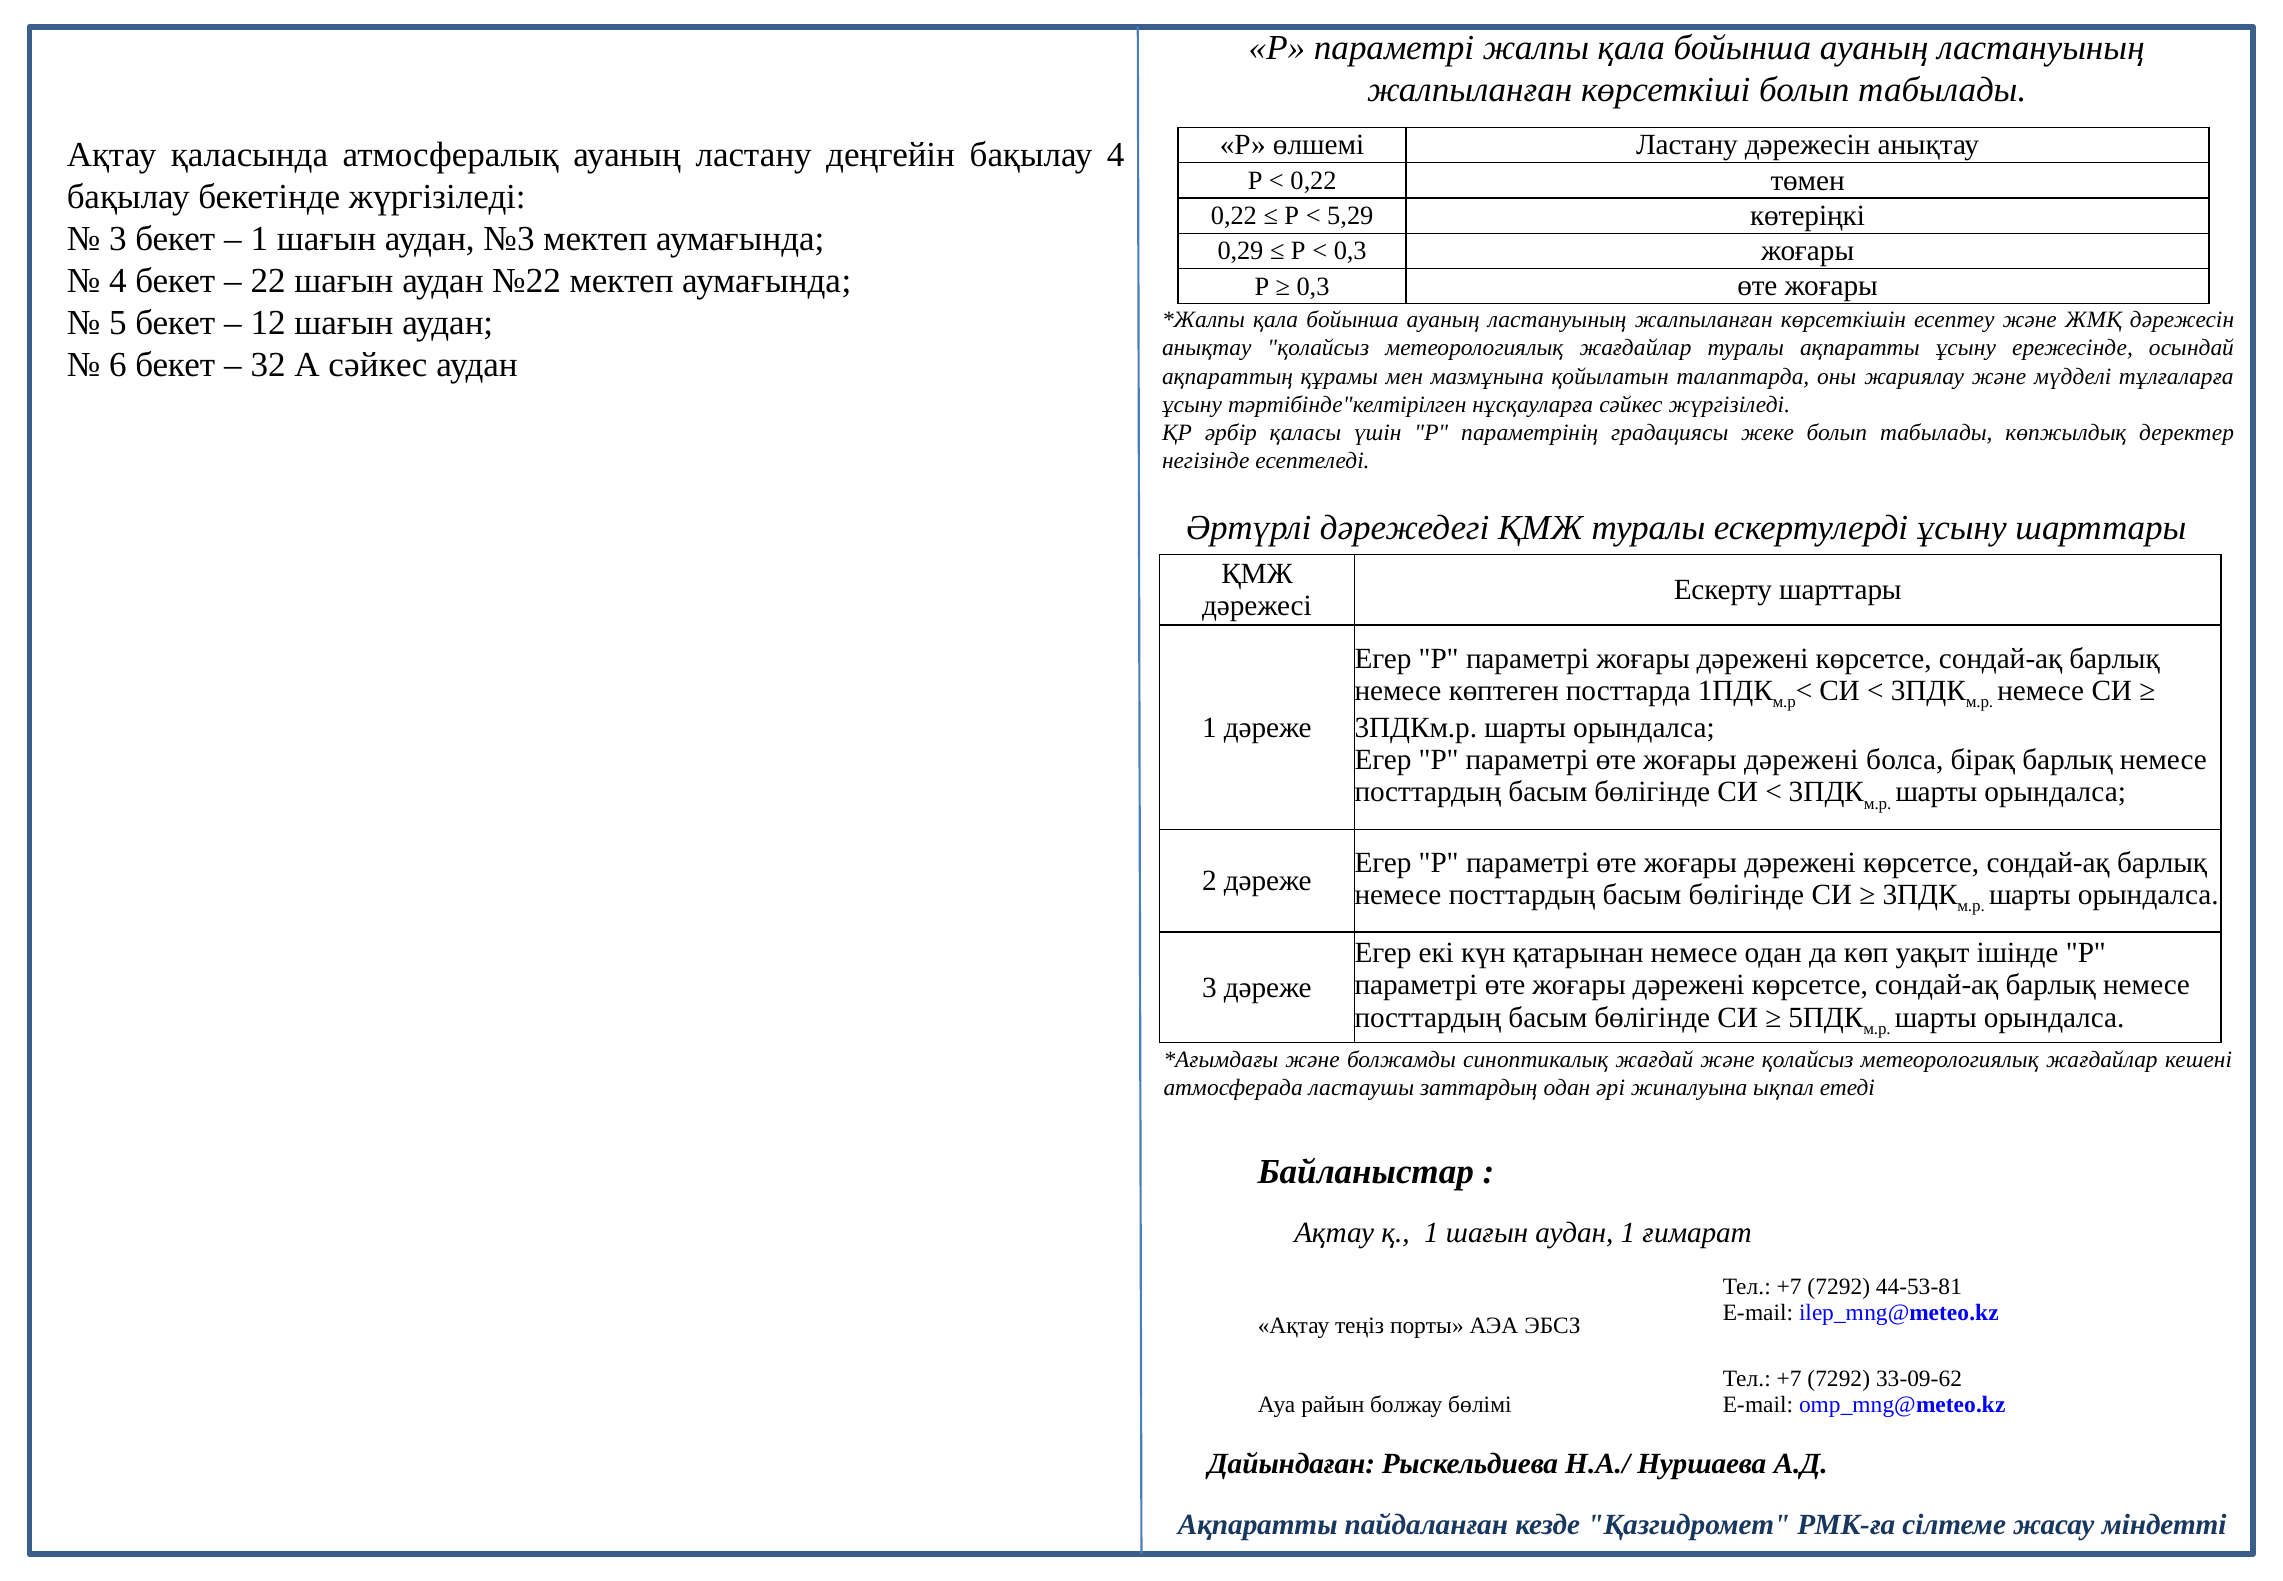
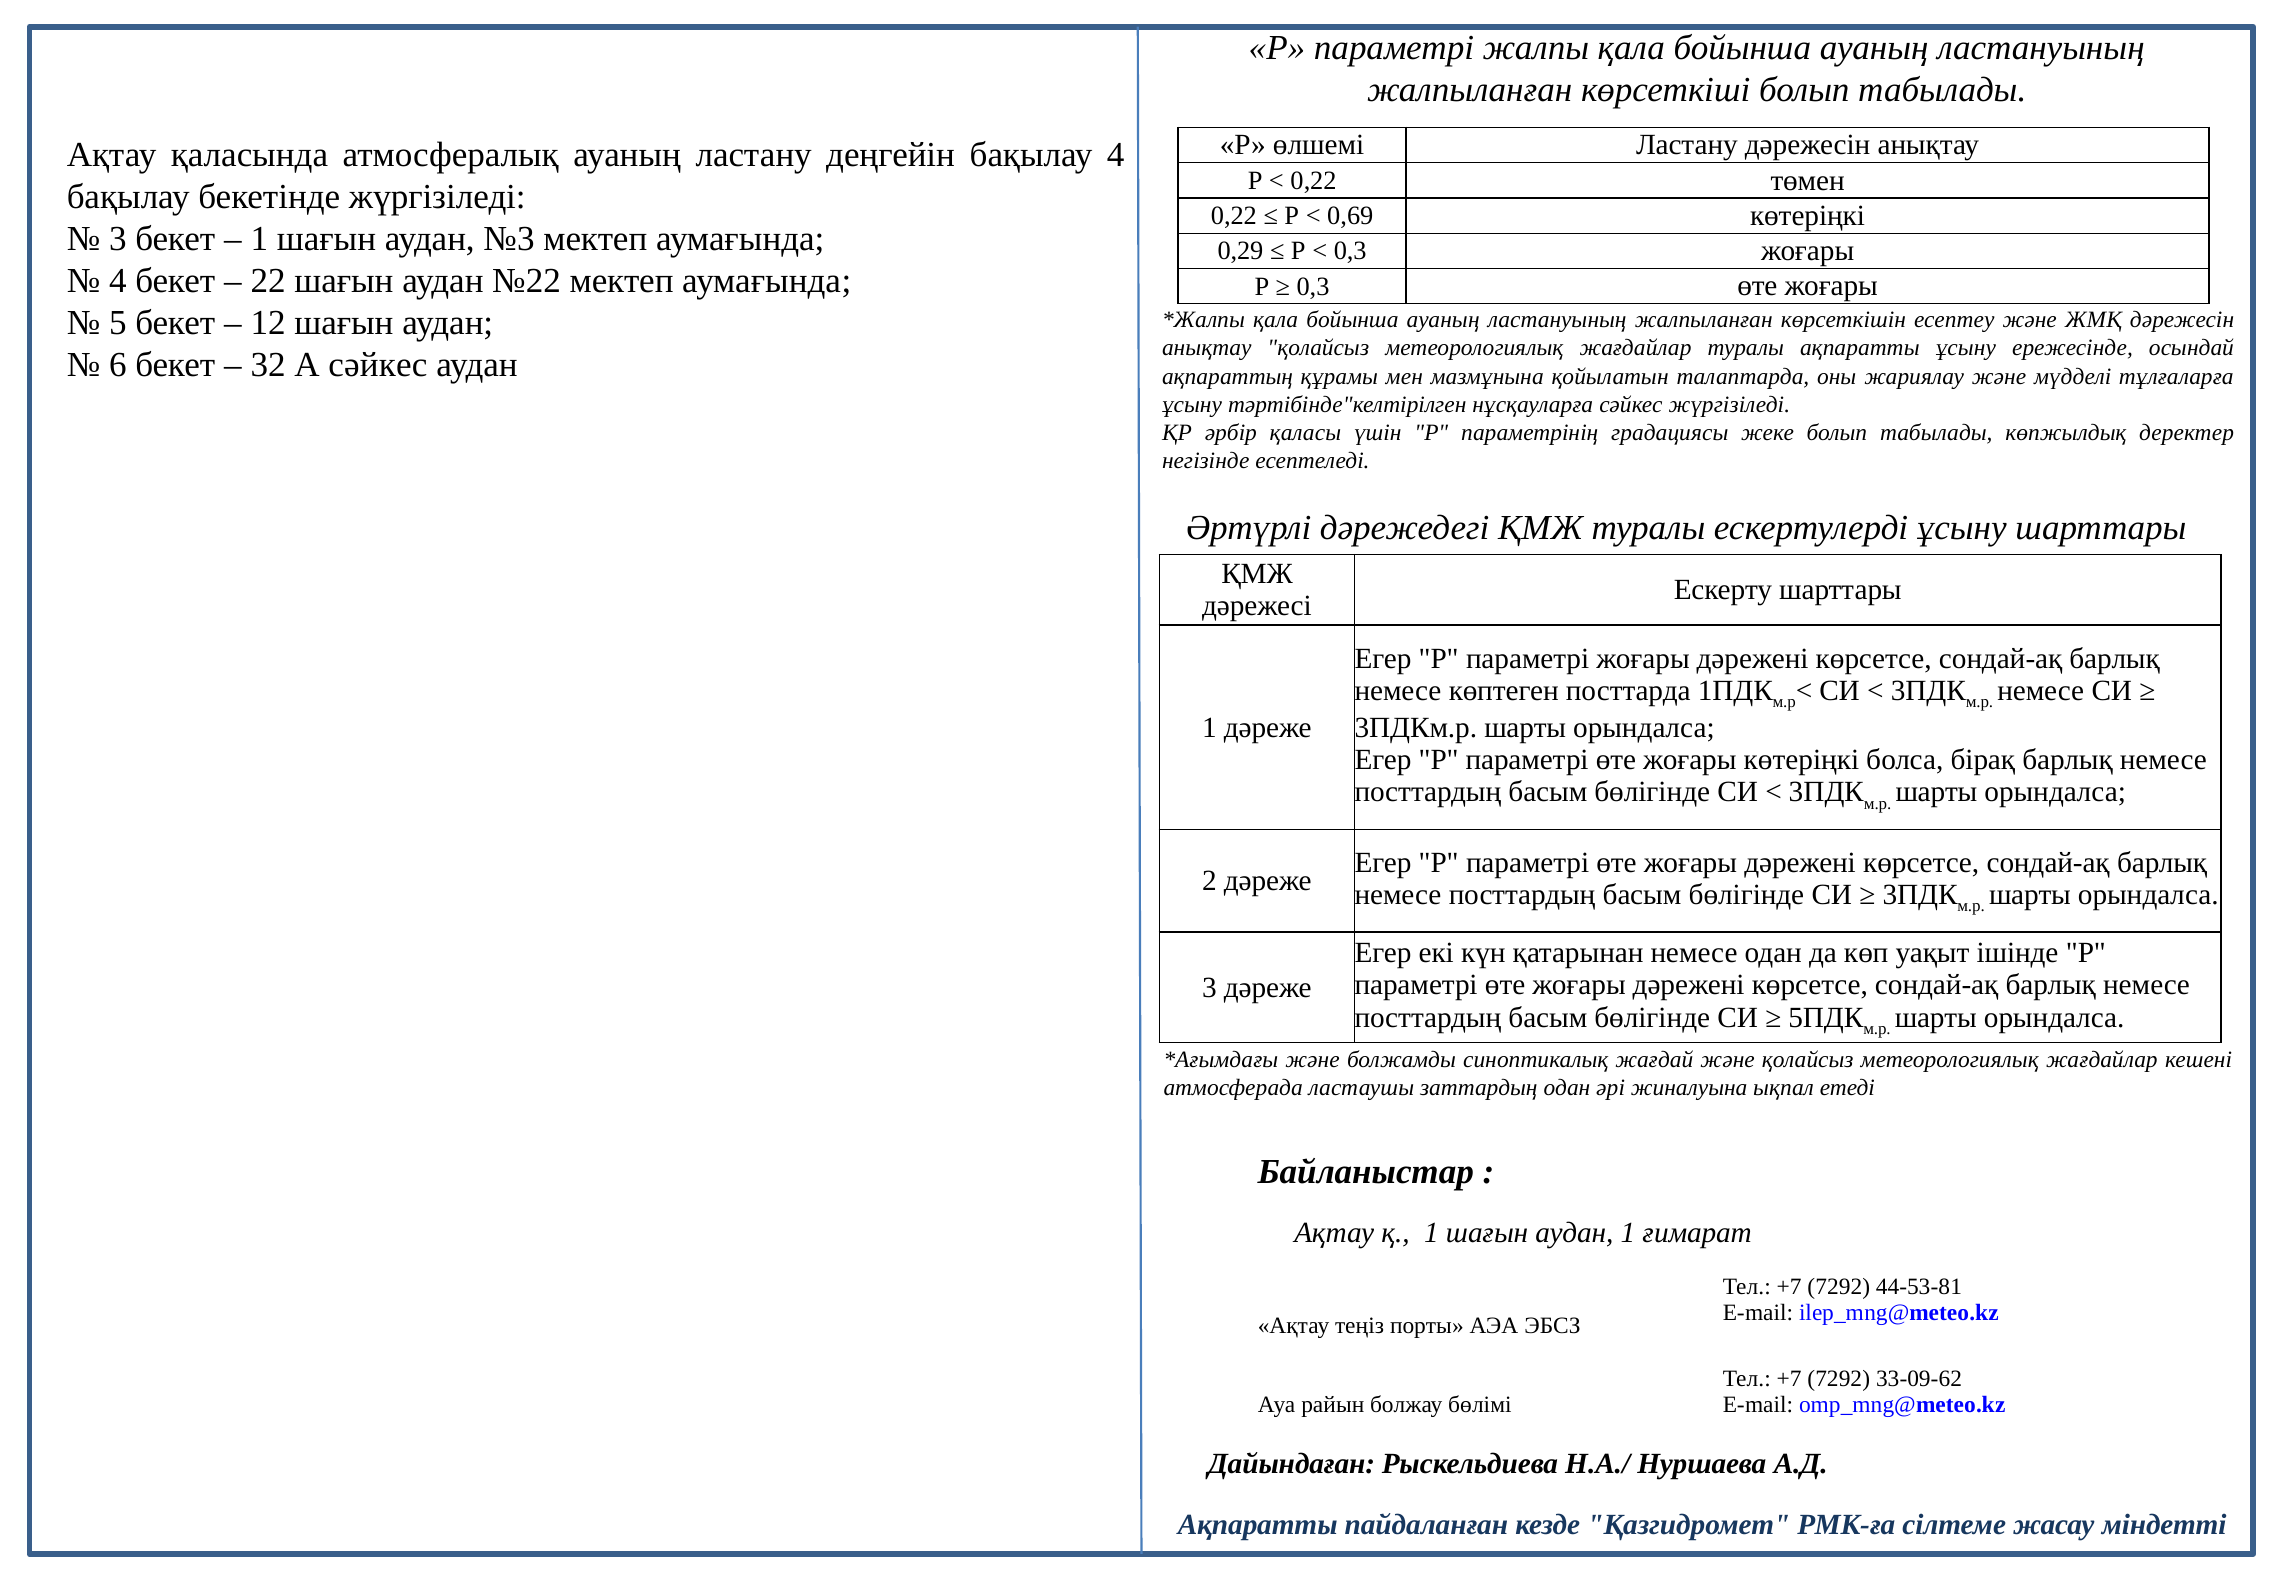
5,29: 5,29 -> 0,69 (1350, 216)
дәрежені: дәрежені -> көтеріңкі (1801, 760)
